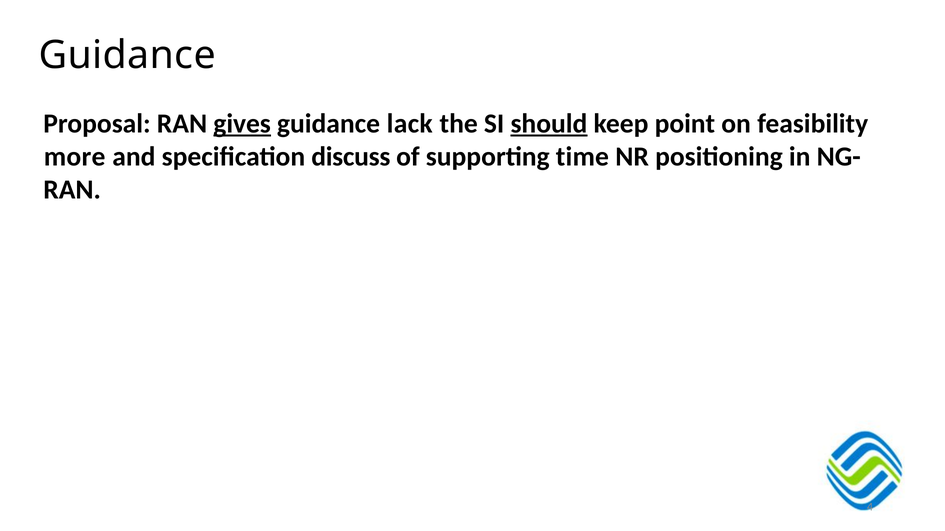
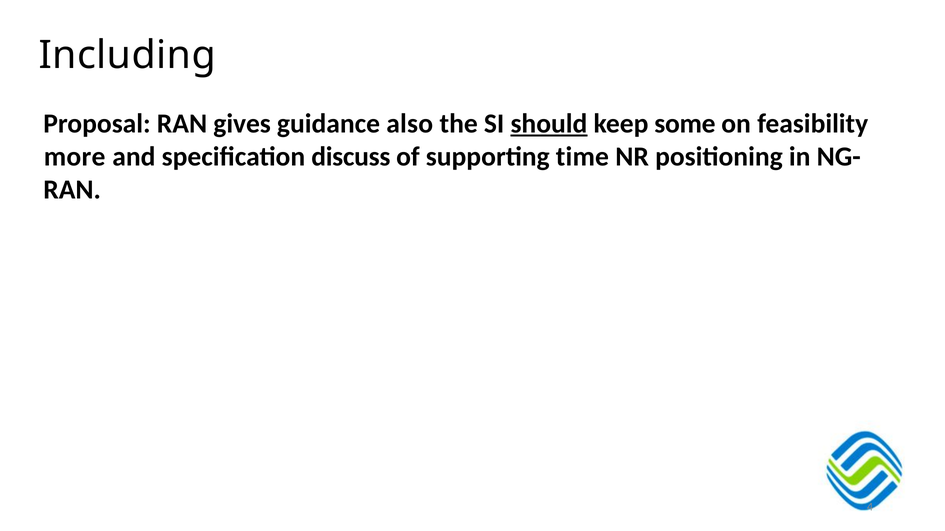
Guidance: Guidance -> Including (127, 55)
gives underline: present -> none (242, 124)
lack: lack -> also (410, 124)
point: point -> some (685, 124)
